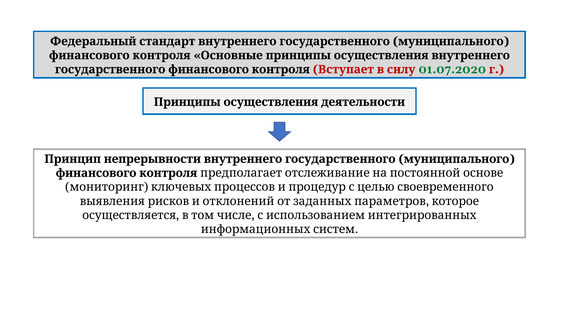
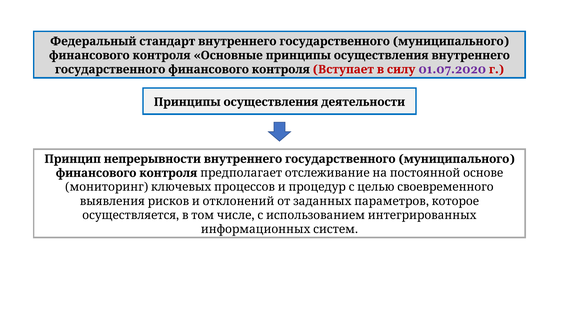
01.07.2020 colour: green -> purple (452, 69)
